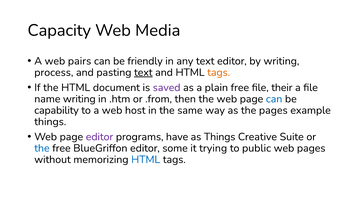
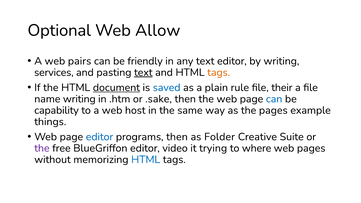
Capacity: Capacity -> Optional (59, 30)
Media: Media -> Allow (158, 30)
process: process -> services (54, 72)
document underline: none -> present (116, 88)
saved colour: purple -> blue (167, 88)
plain free: free -> rule (240, 88)
.from: .from -> .sake (159, 99)
editor colour: purple -> blue (100, 137)
programs have: have -> then (177, 137)
as Things: Things -> Folder (220, 137)
the colour: blue -> purple (42, 148)
some: some -> video (175, 148)
public: public -> where (257, 148)
